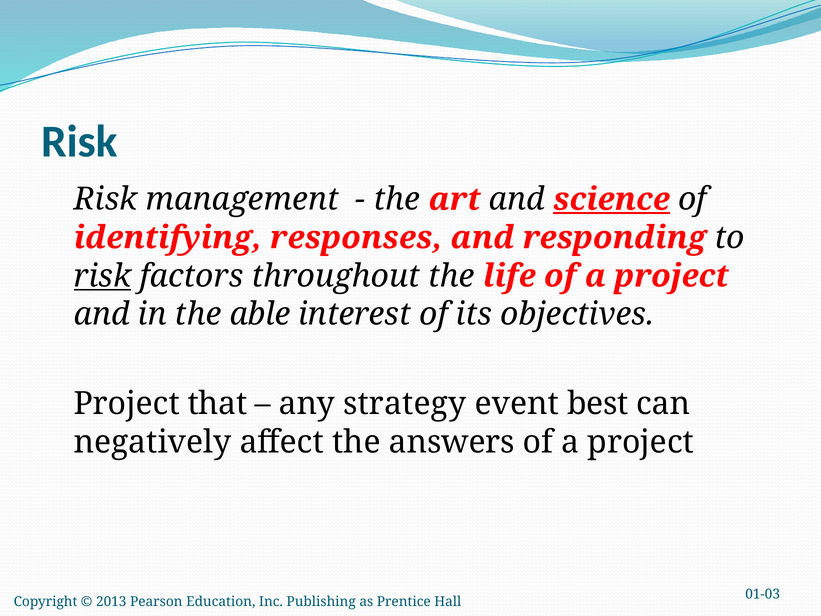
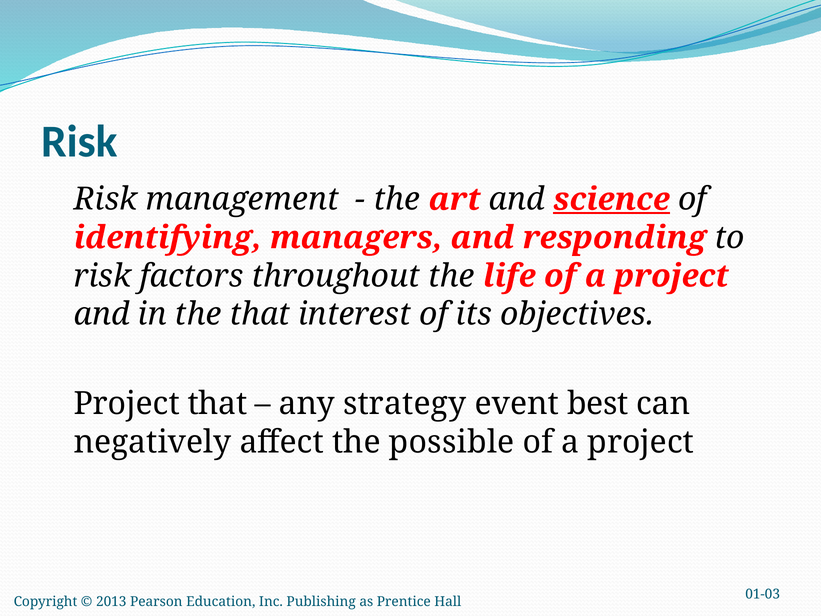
responses: responses -> managers (356, 238)
risk underline: present -> none (103, 276)
the able: able -> that (260, 314)
answers: answers -> possible (452, 442)
